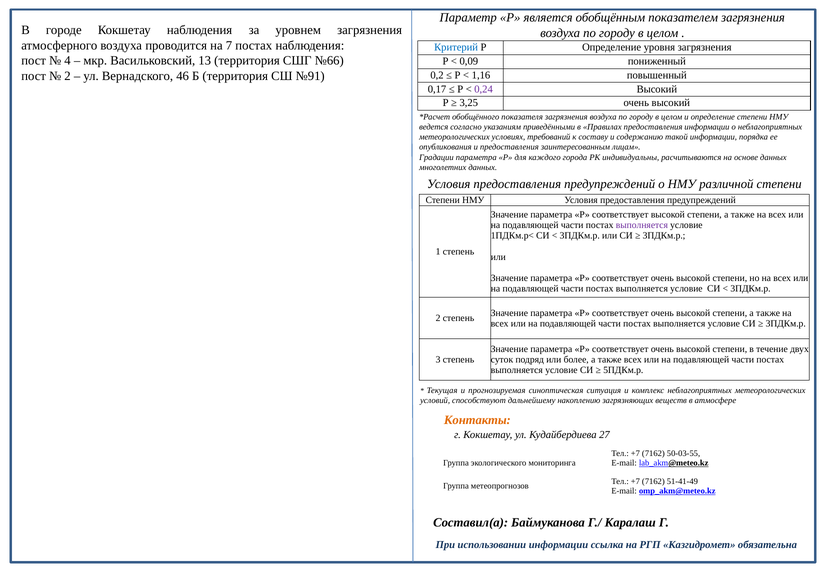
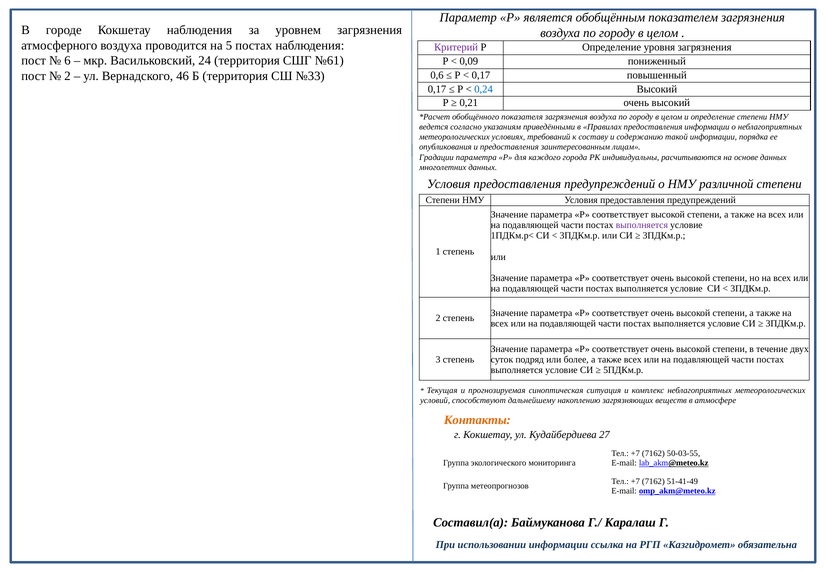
7: 7 -> 5 (229, 45)
Критерий colour: blue -> purple (456, 47)
4: 4 -> 6 (68, 61)
13: 13 -> 24 (205, 61)
№66: №66 -> №61 (329, 61)
№91: №91 -> №33 (310, 76)
0,2: 0,2 -> 0,6 (437, 75)
1,16: 1,16 -> 0,17 (481, 75)
0,24 colour: purple -> blue (484, 89)
3,25: 3,25 -> 0,21 (469, 103)
